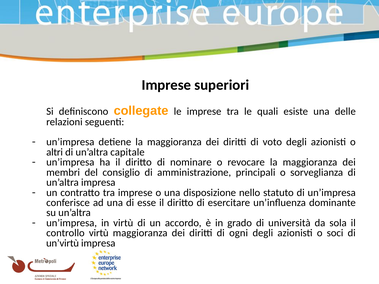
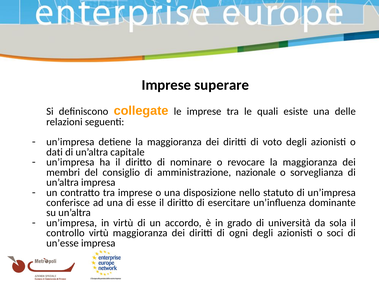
superiori: superiori -> superare (222, 85)
altri: altri -> dati (55, 152)
principali: principali -> nazionale (256, 172)
un’virtù: un’virtù -> un’esse (62, 243)
